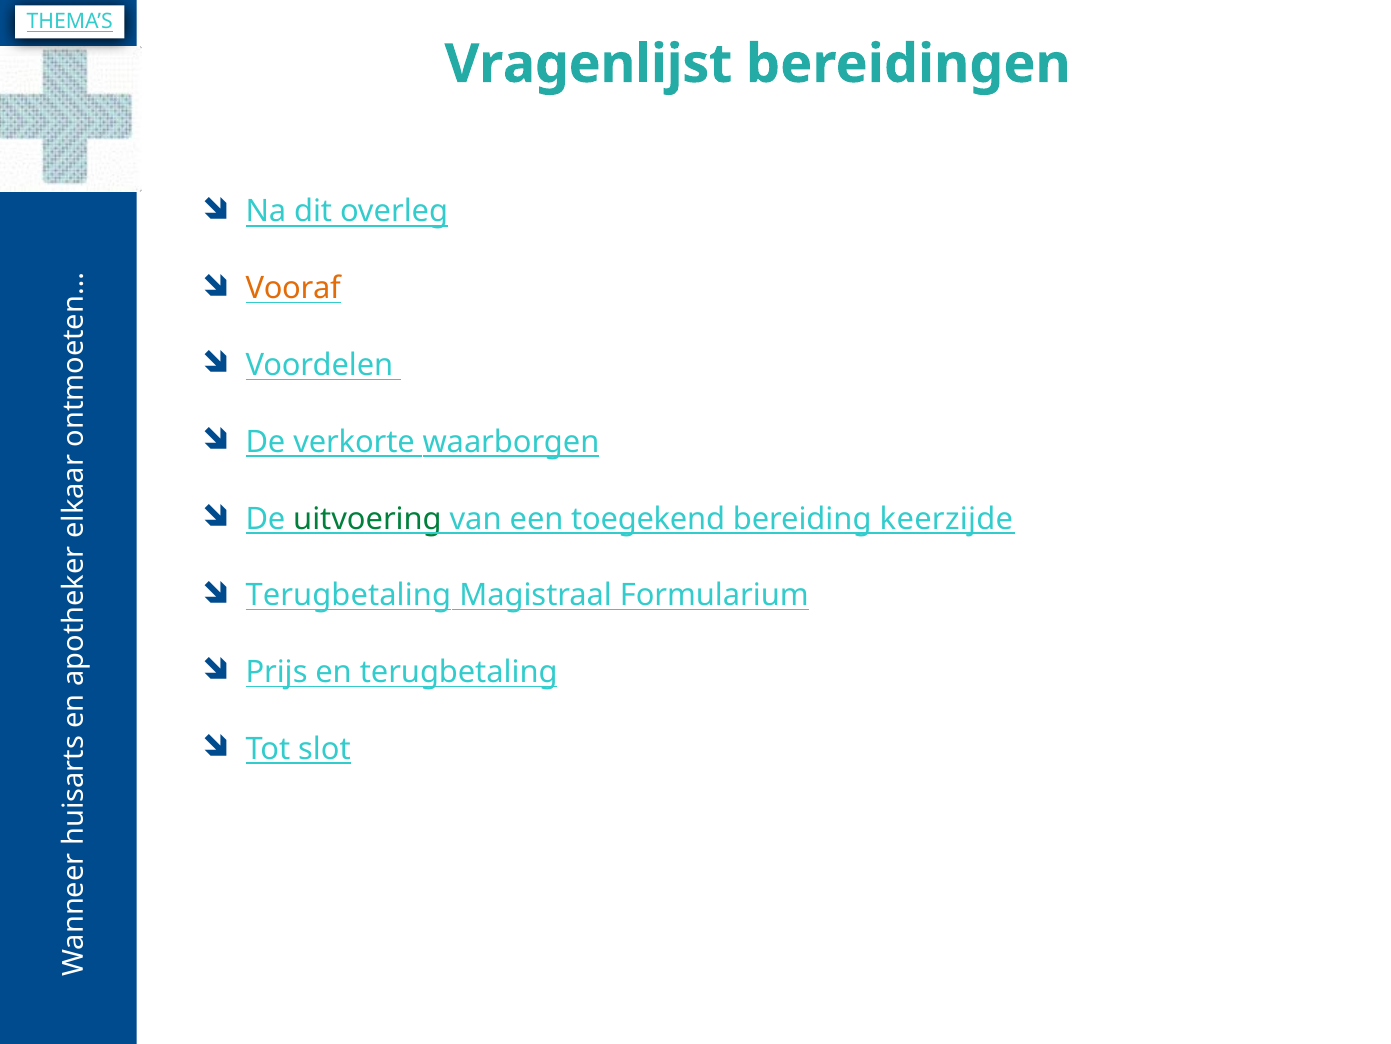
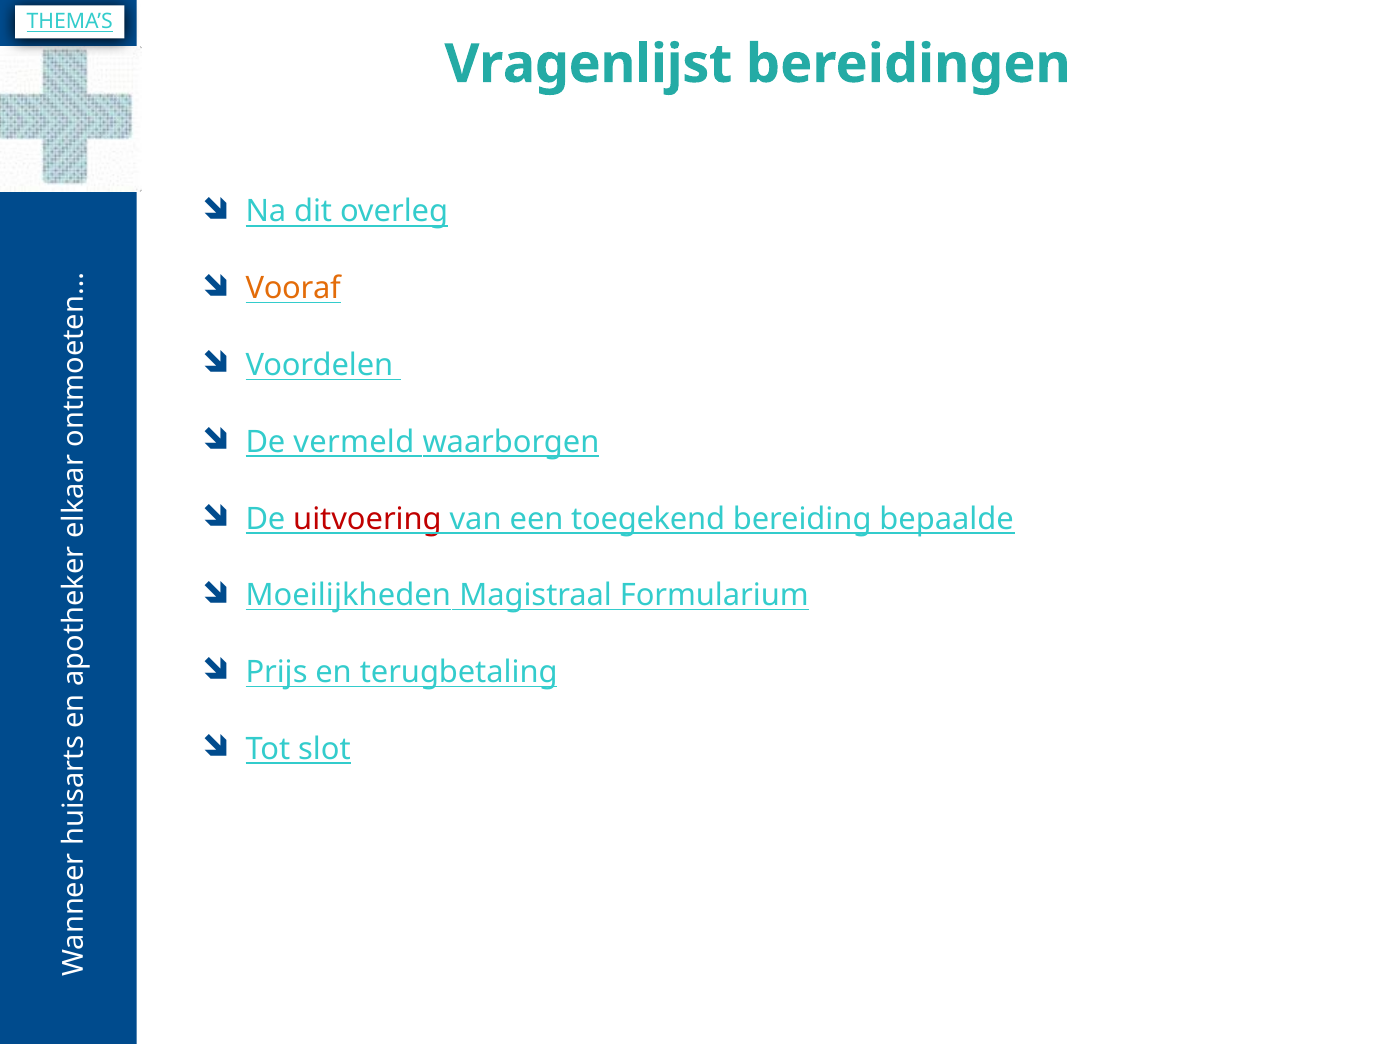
verkorte: verkorte -> vermeld (354, 442)
uitvoering colour: green -> red (367, 518)
keerzijde: keerzijde -> bepaalde (947, 518)
Terugbetaling: Terugbetaling -> Moeilijkheden (348, 595)
